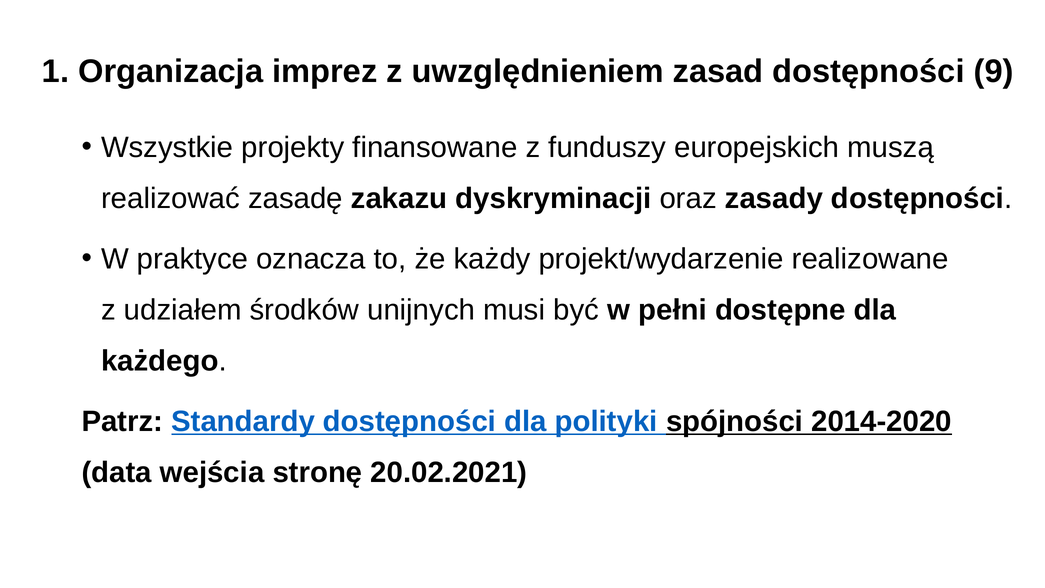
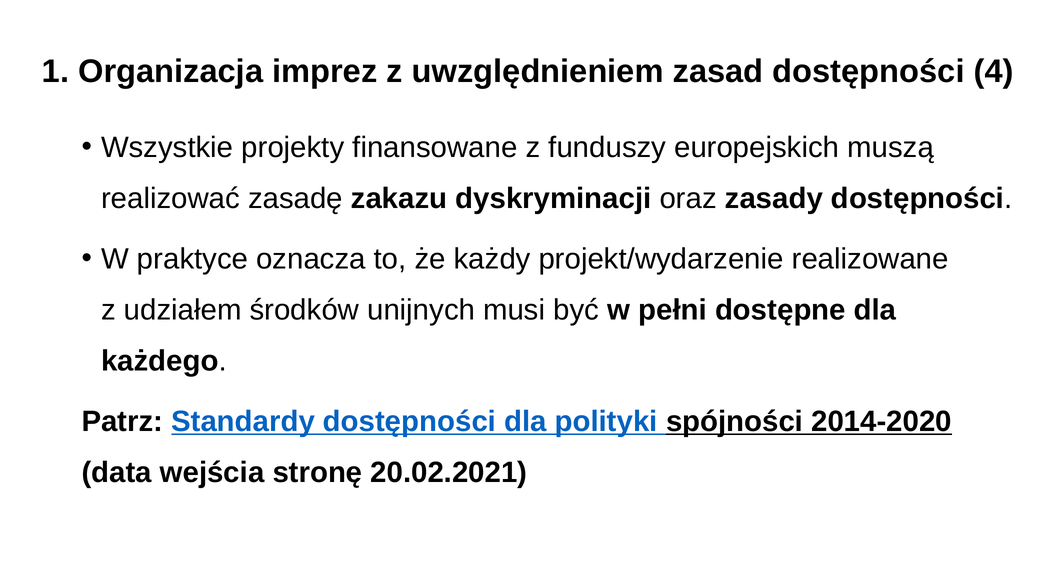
9: 9 -> 4 (994, 72)
